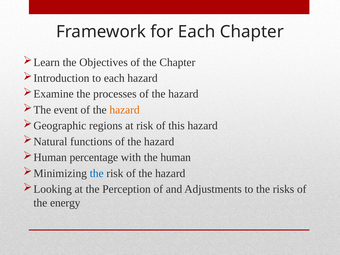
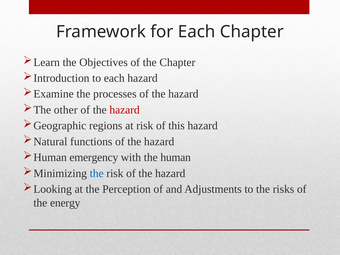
event: event -> other (66, 110)
hazard colour: orange -> red (125, 110)
percentage: percentage -> emergency (94, 157)
